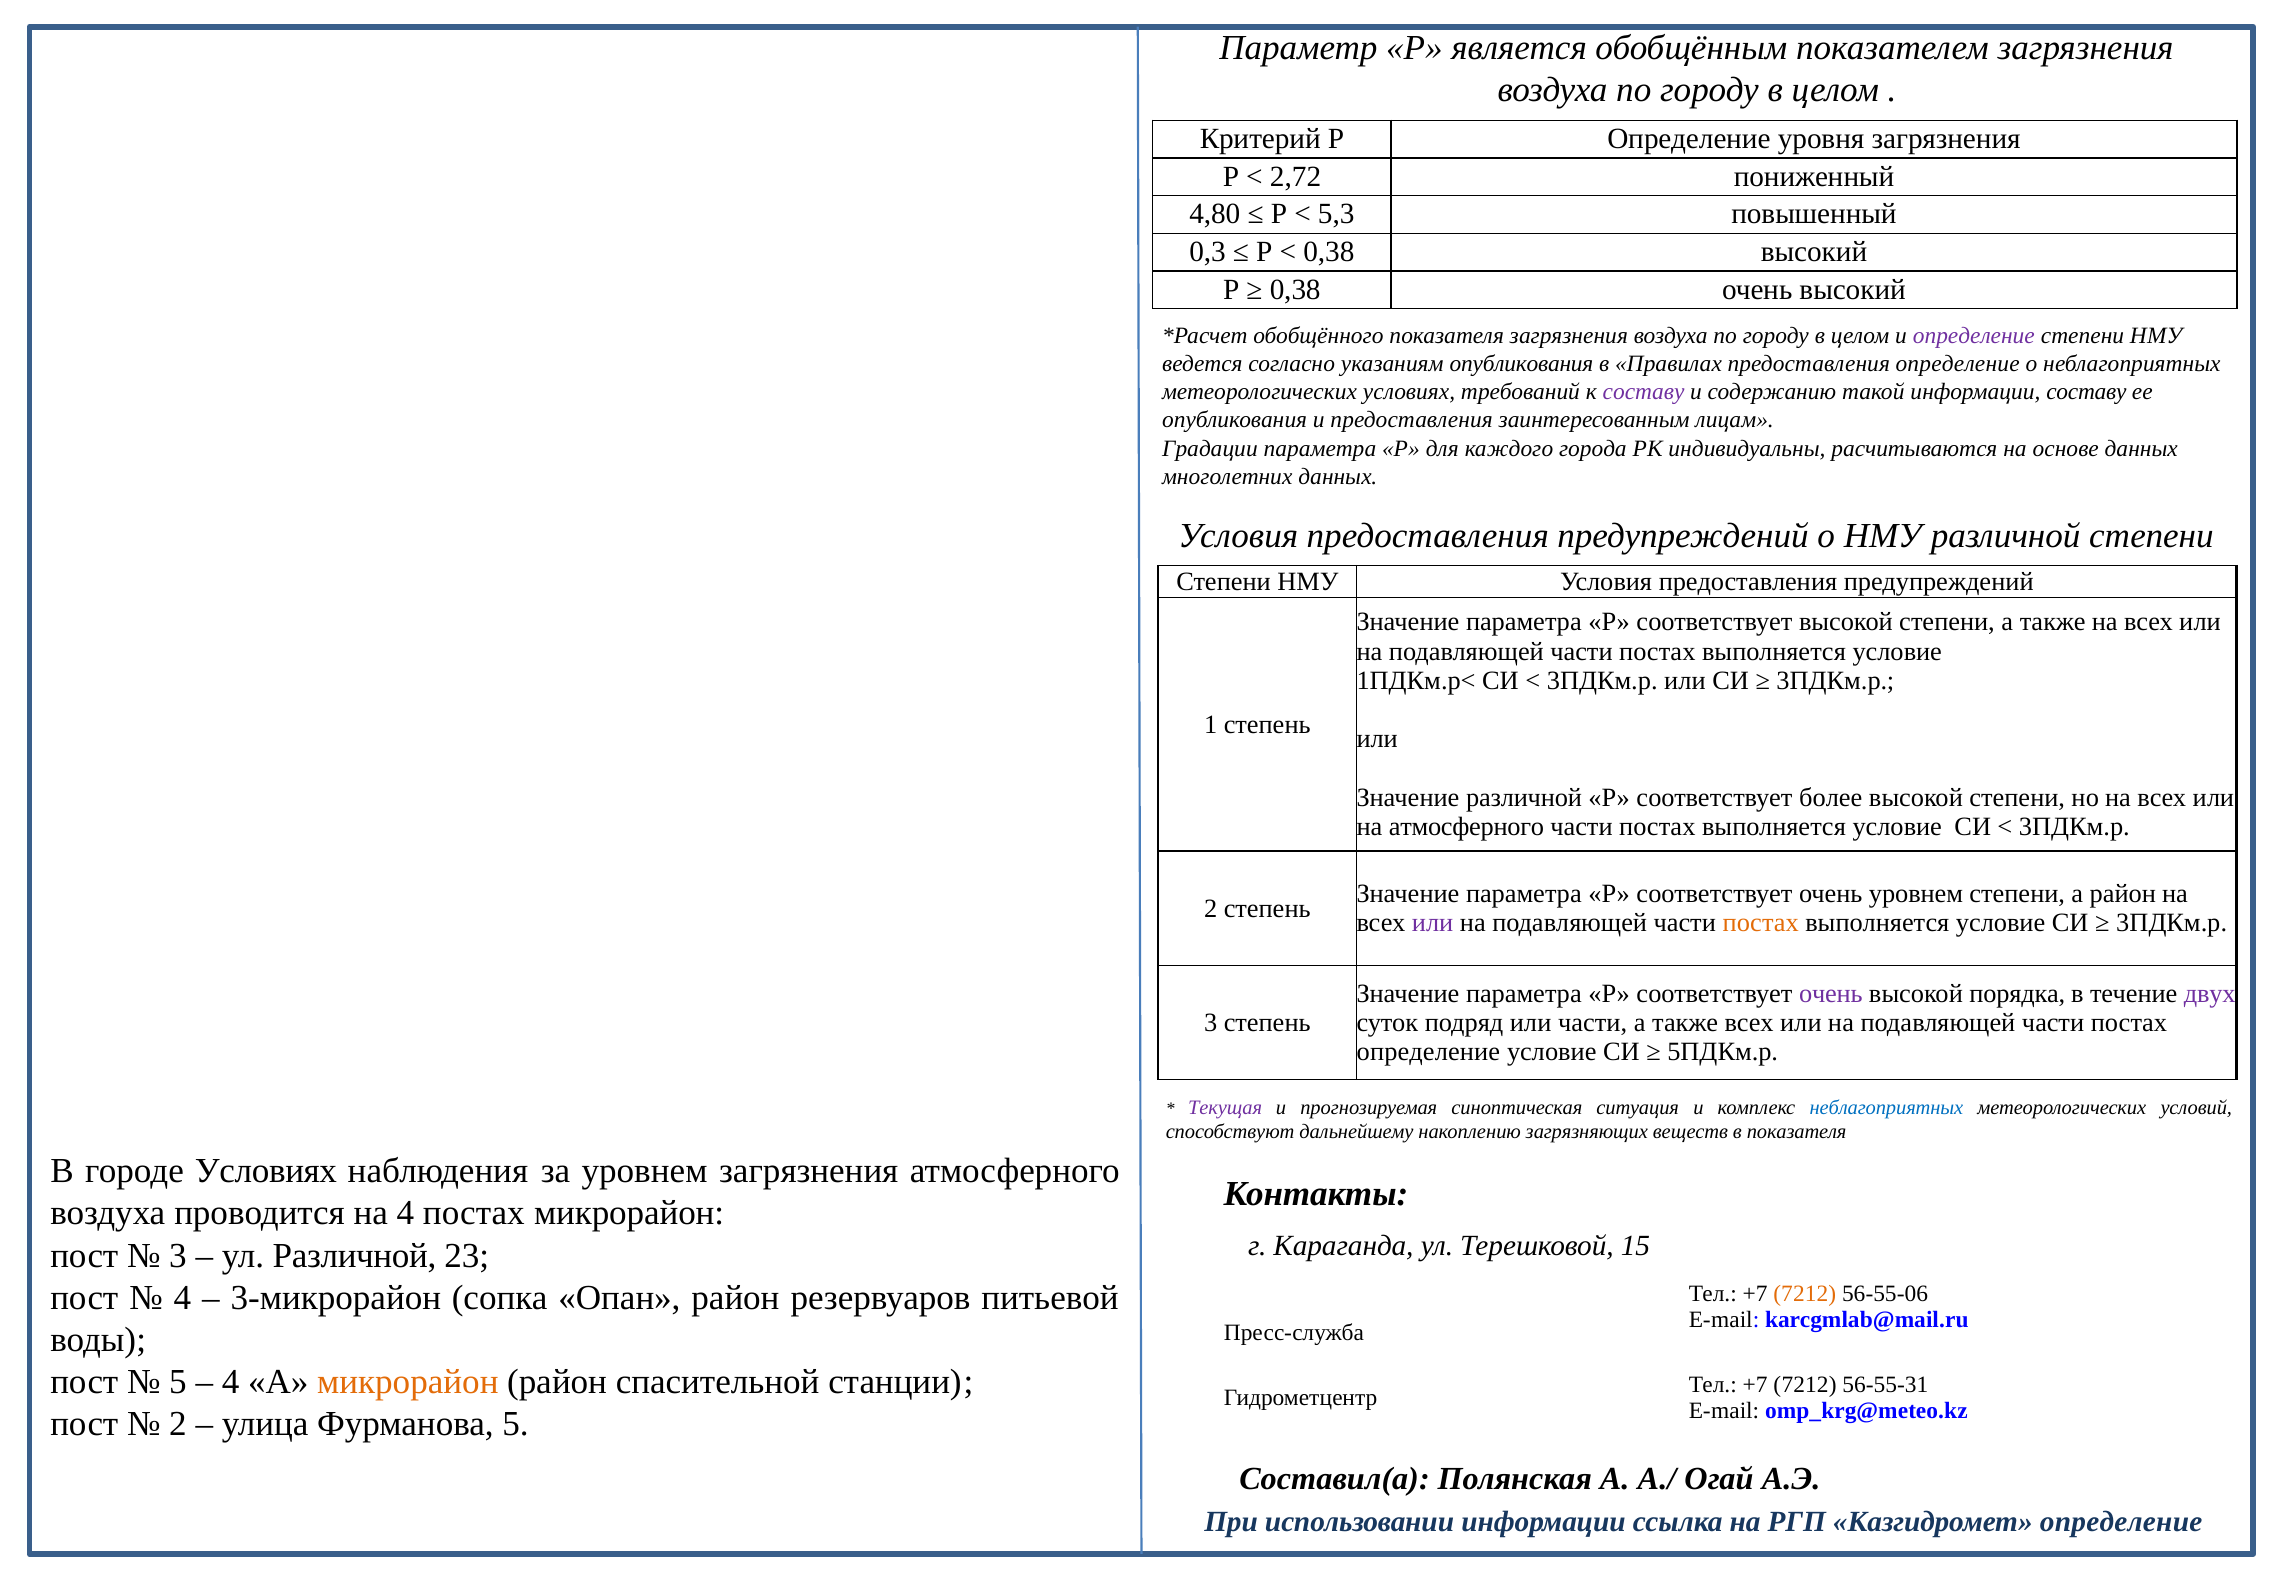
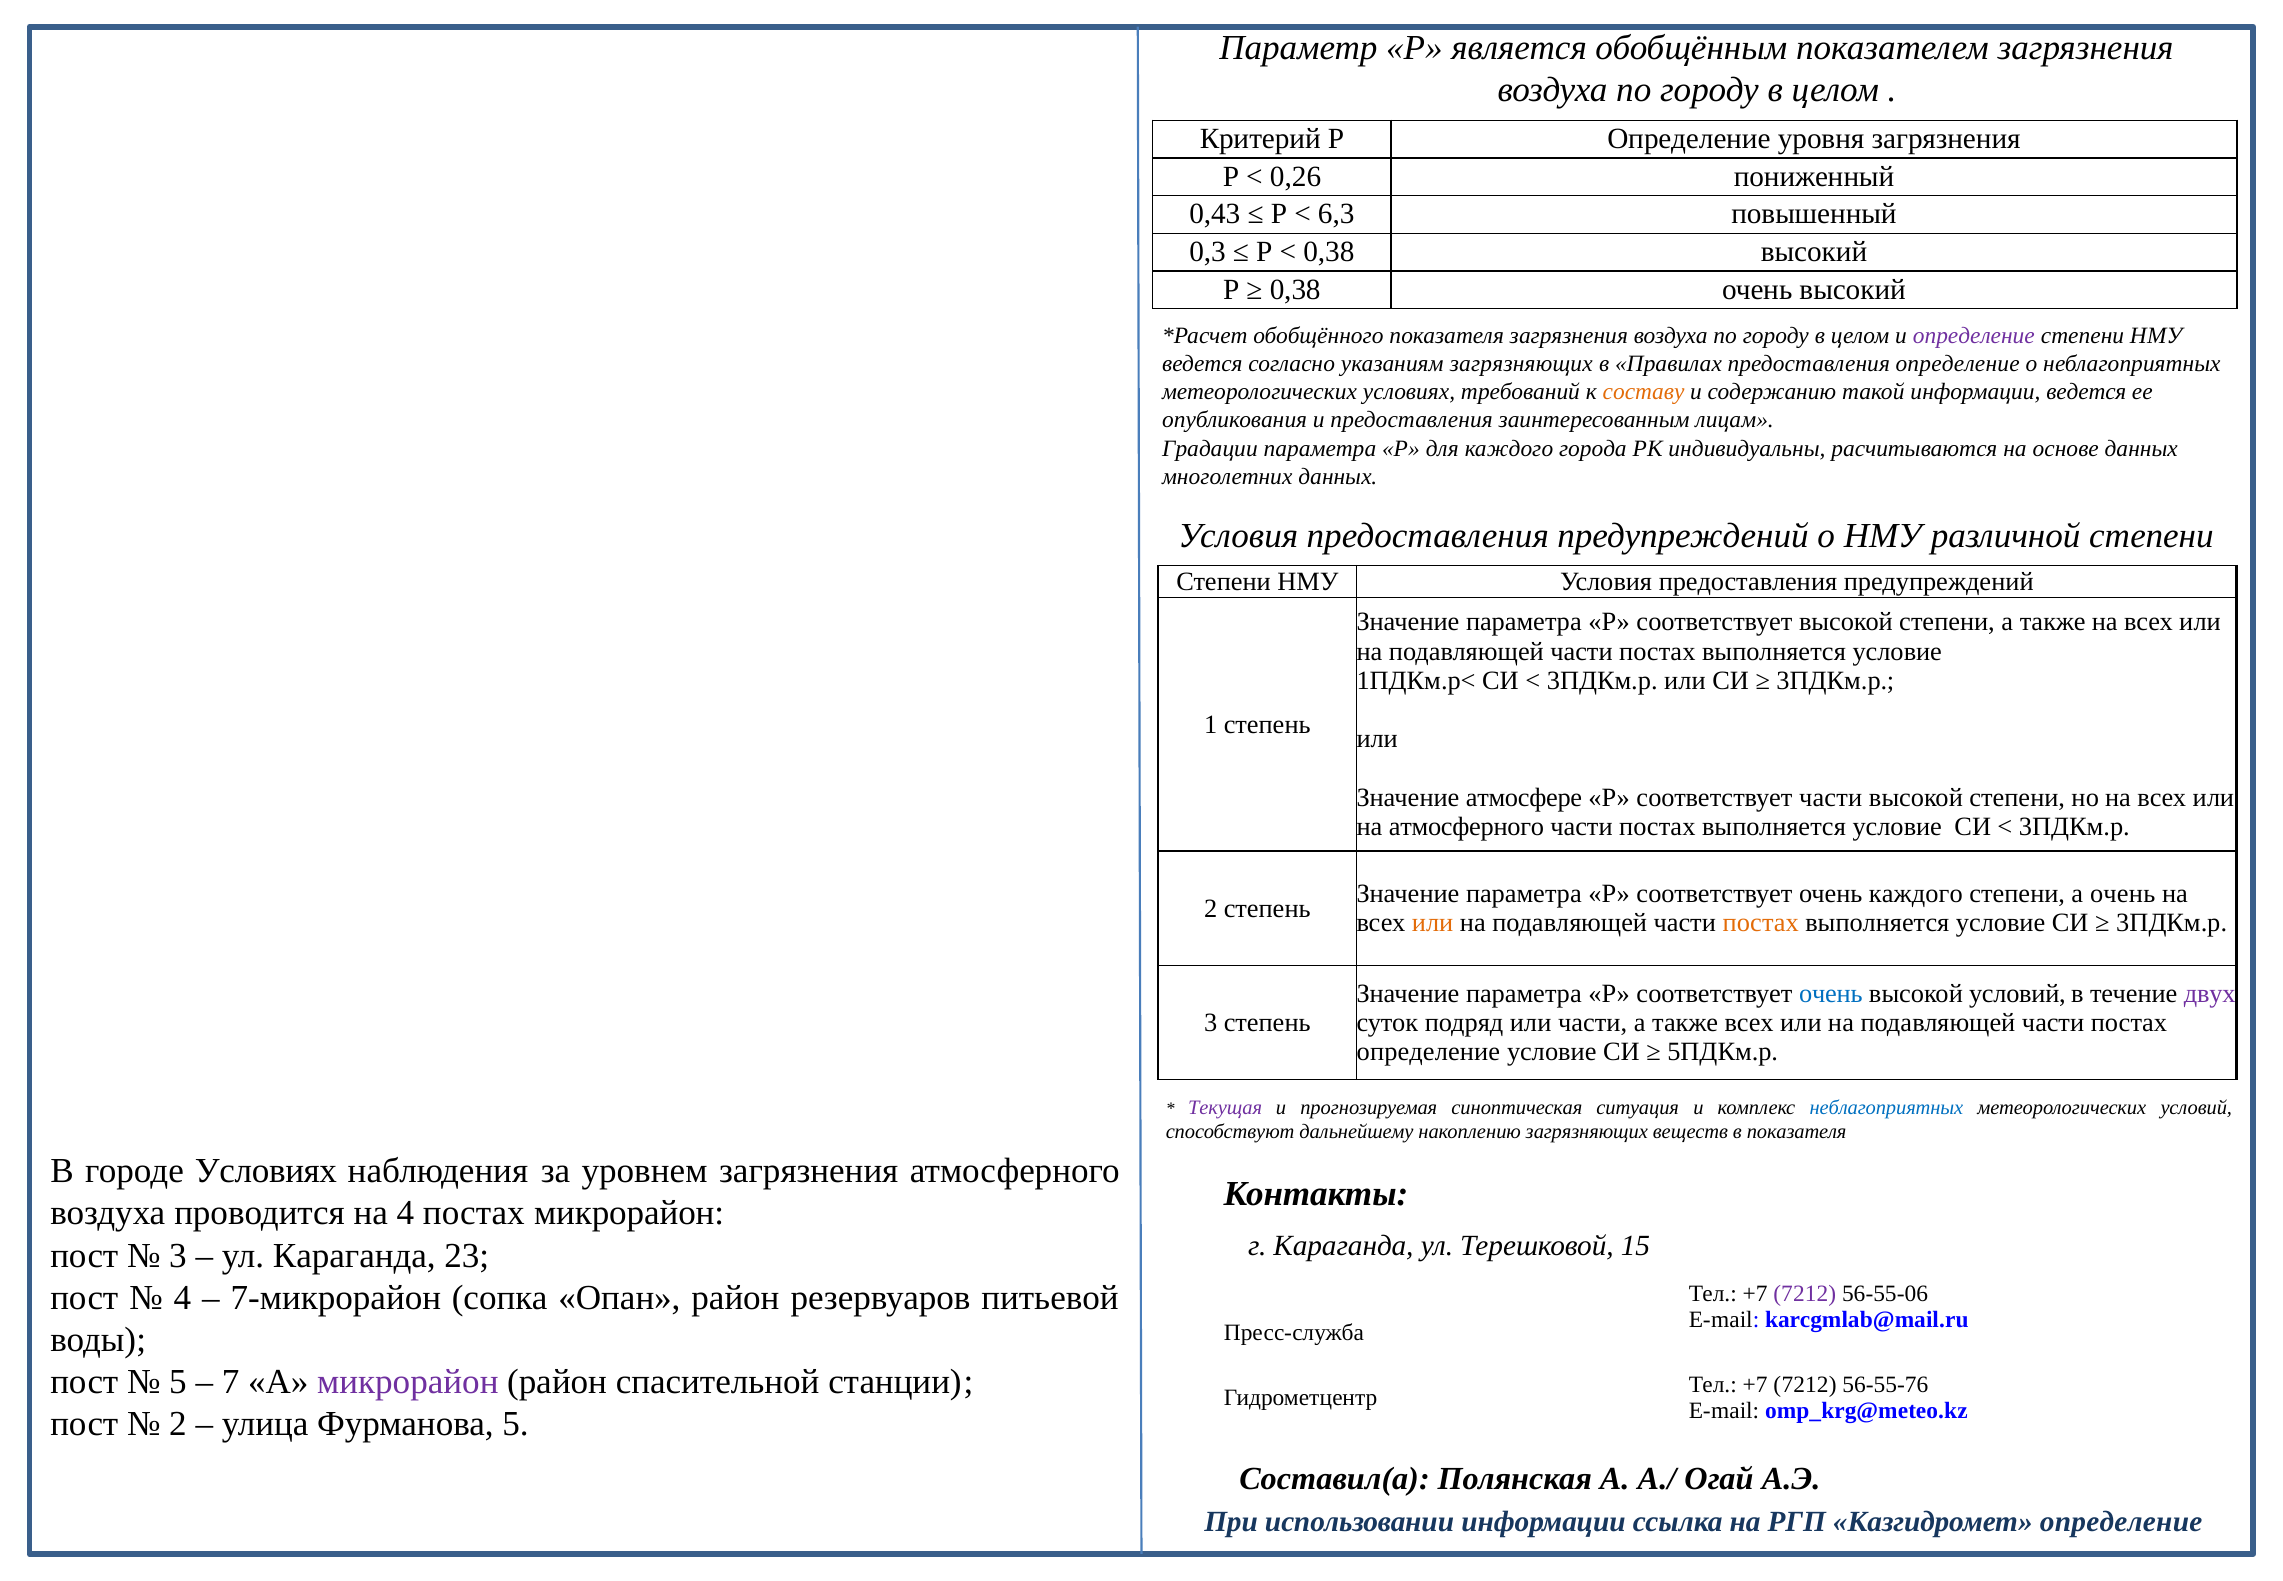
2,72: 2,72 -> 0,26 (1296, 177)
4,80: 4,80 -> 0,43 (1215, 214)
5,3: 5,3 -> 6,3 (1336, 214)
указаниям опубликования: опубликования -> загрязняющих (1521, 364)
составу colour: purple -> orange (1644, 392)
информации составу: составу -> ведется (2086, 392)
Значение различной: различной -> атмосфере (1524, 797)
соответствует более: более -> части (1831, 797)
очень уровнем: уровнем -> каждого (1916, 894)
а район: район -> очень (2123, 894)
или colour: purple -> orange (1433, 923)
очень colour: purple -> blue (1831, 993)
высокой порядка: порядка -> условий (2017, 993)
ул Различной: Различной -> Караганда (354, 1255)
3-микрорайон: 3-микрорайон -> 7-микрорайон (336, 1297)
7212 colour: orange -> purple (1805, 1293)
4: 4 -> 7 (231, 1382)
микрорайон colour: orange -> purple (408, 1382)
56-55-31: 56-55-31 -> 56-55-76 (1885, 1385)
